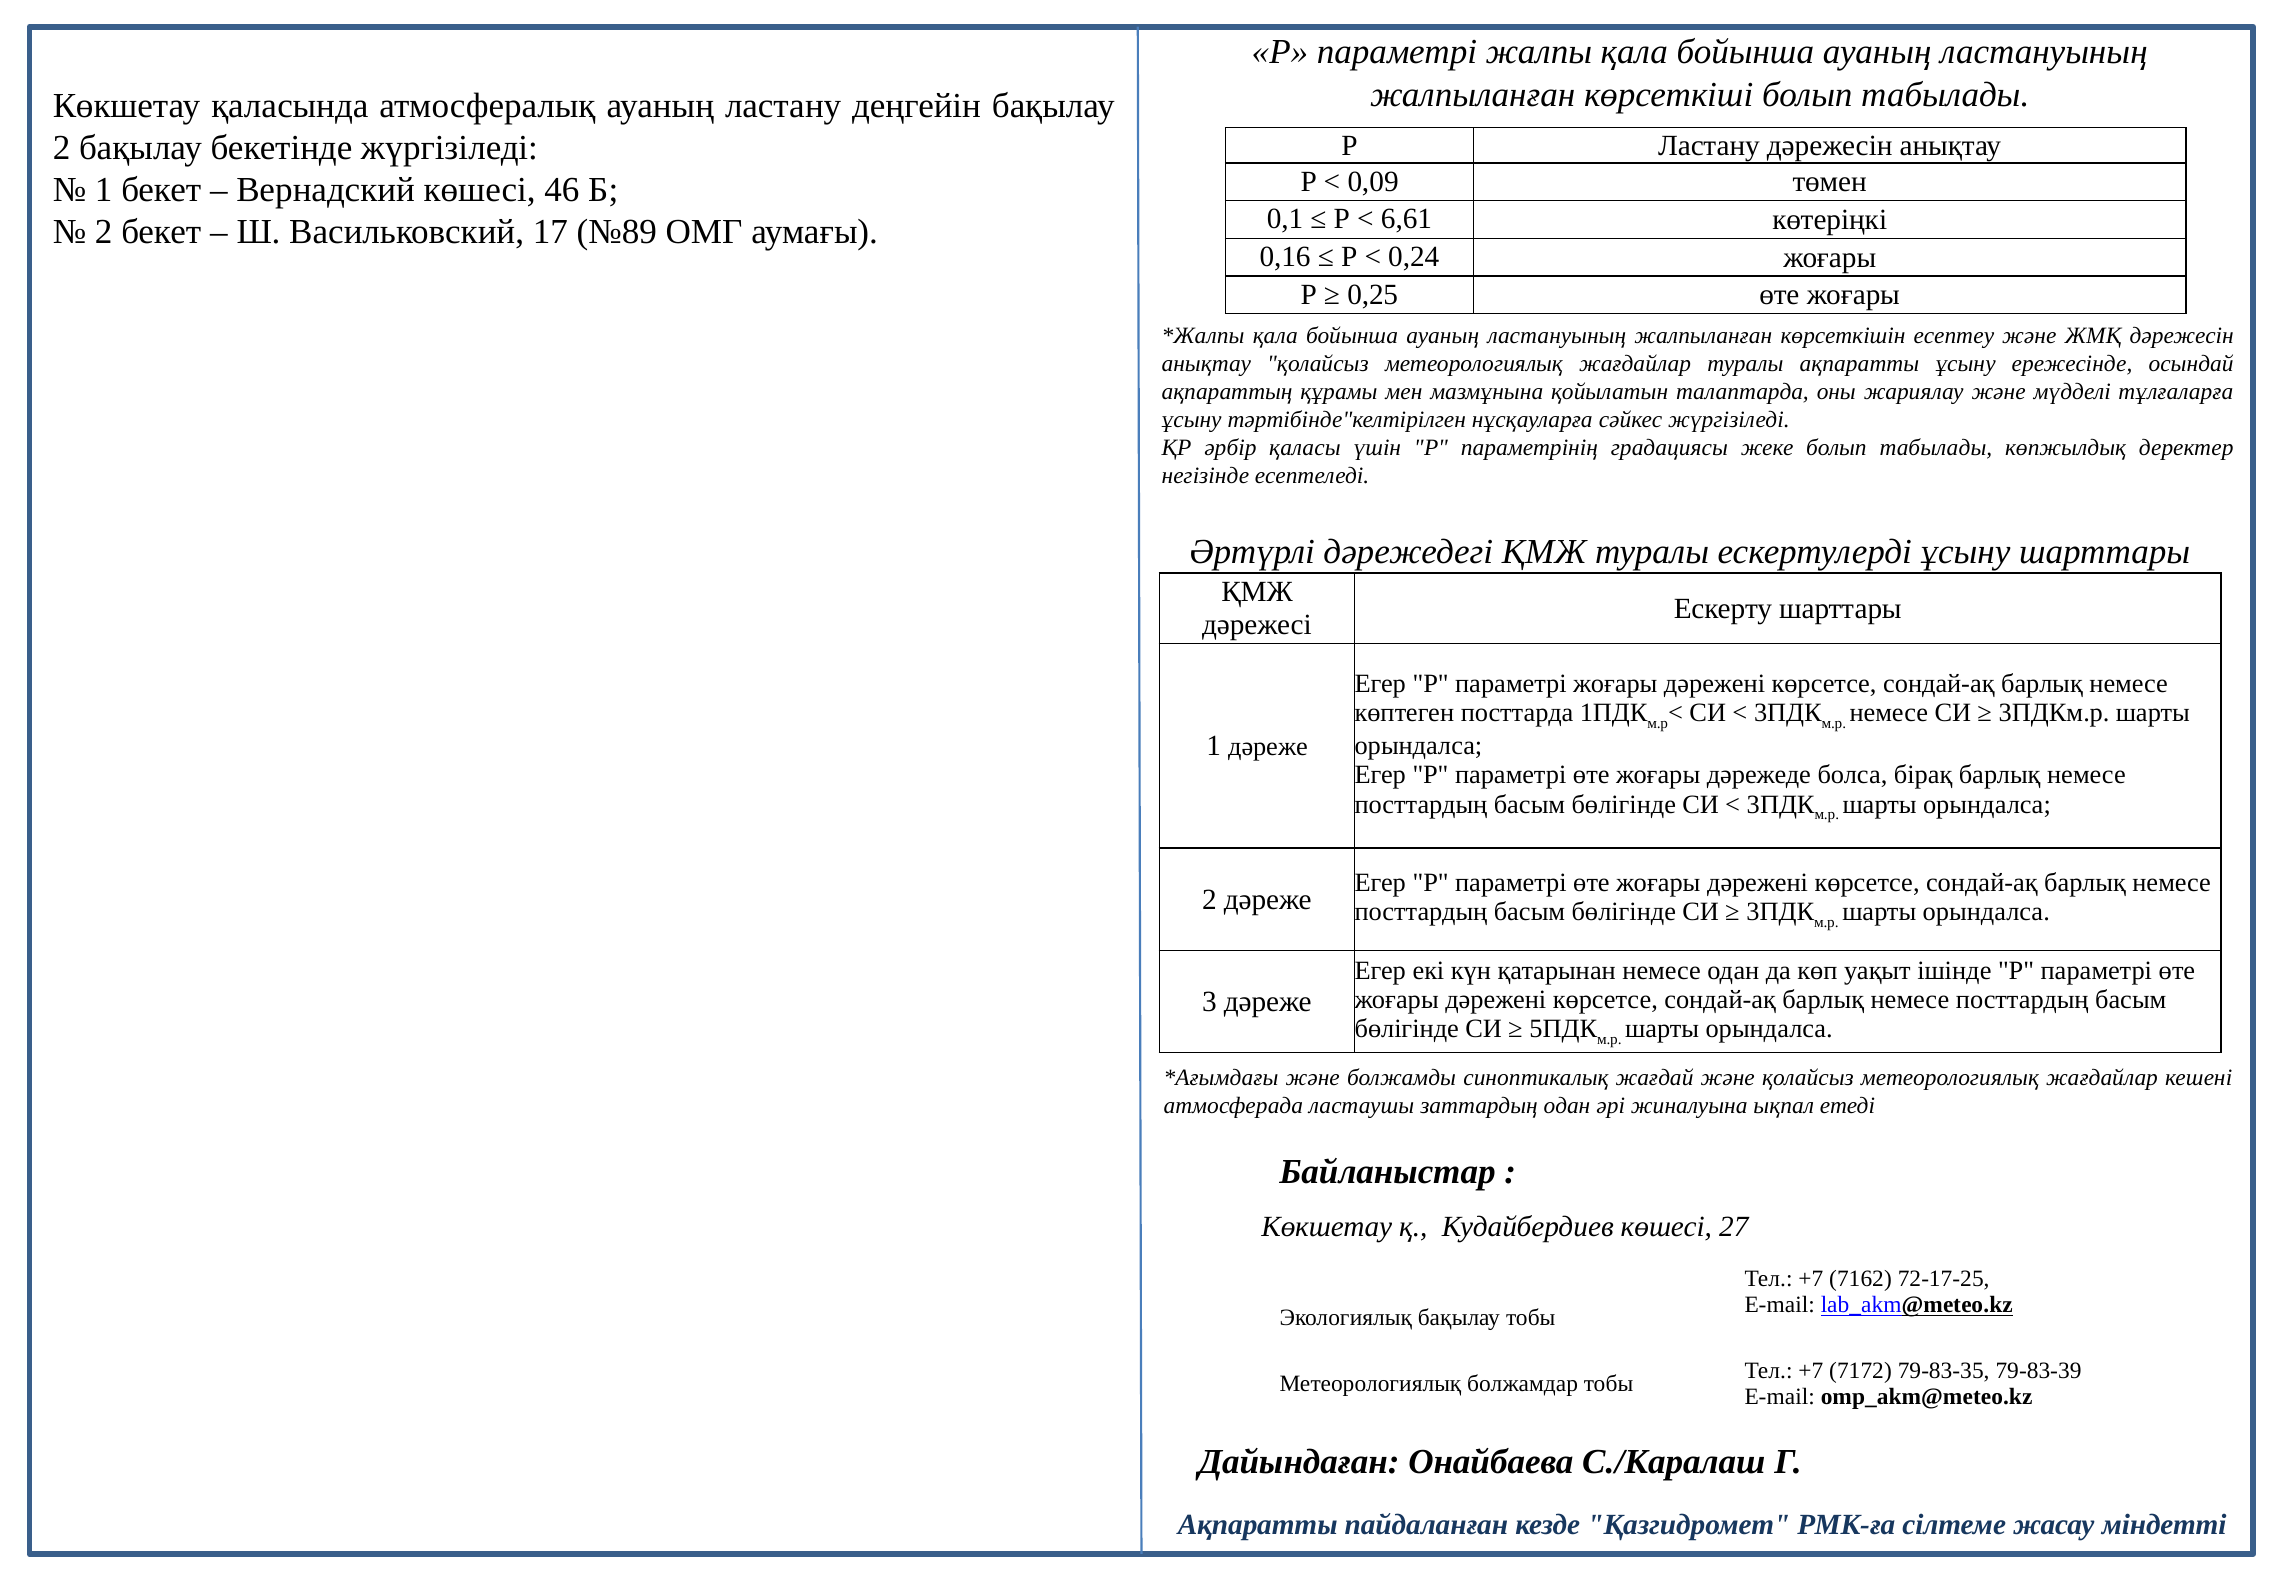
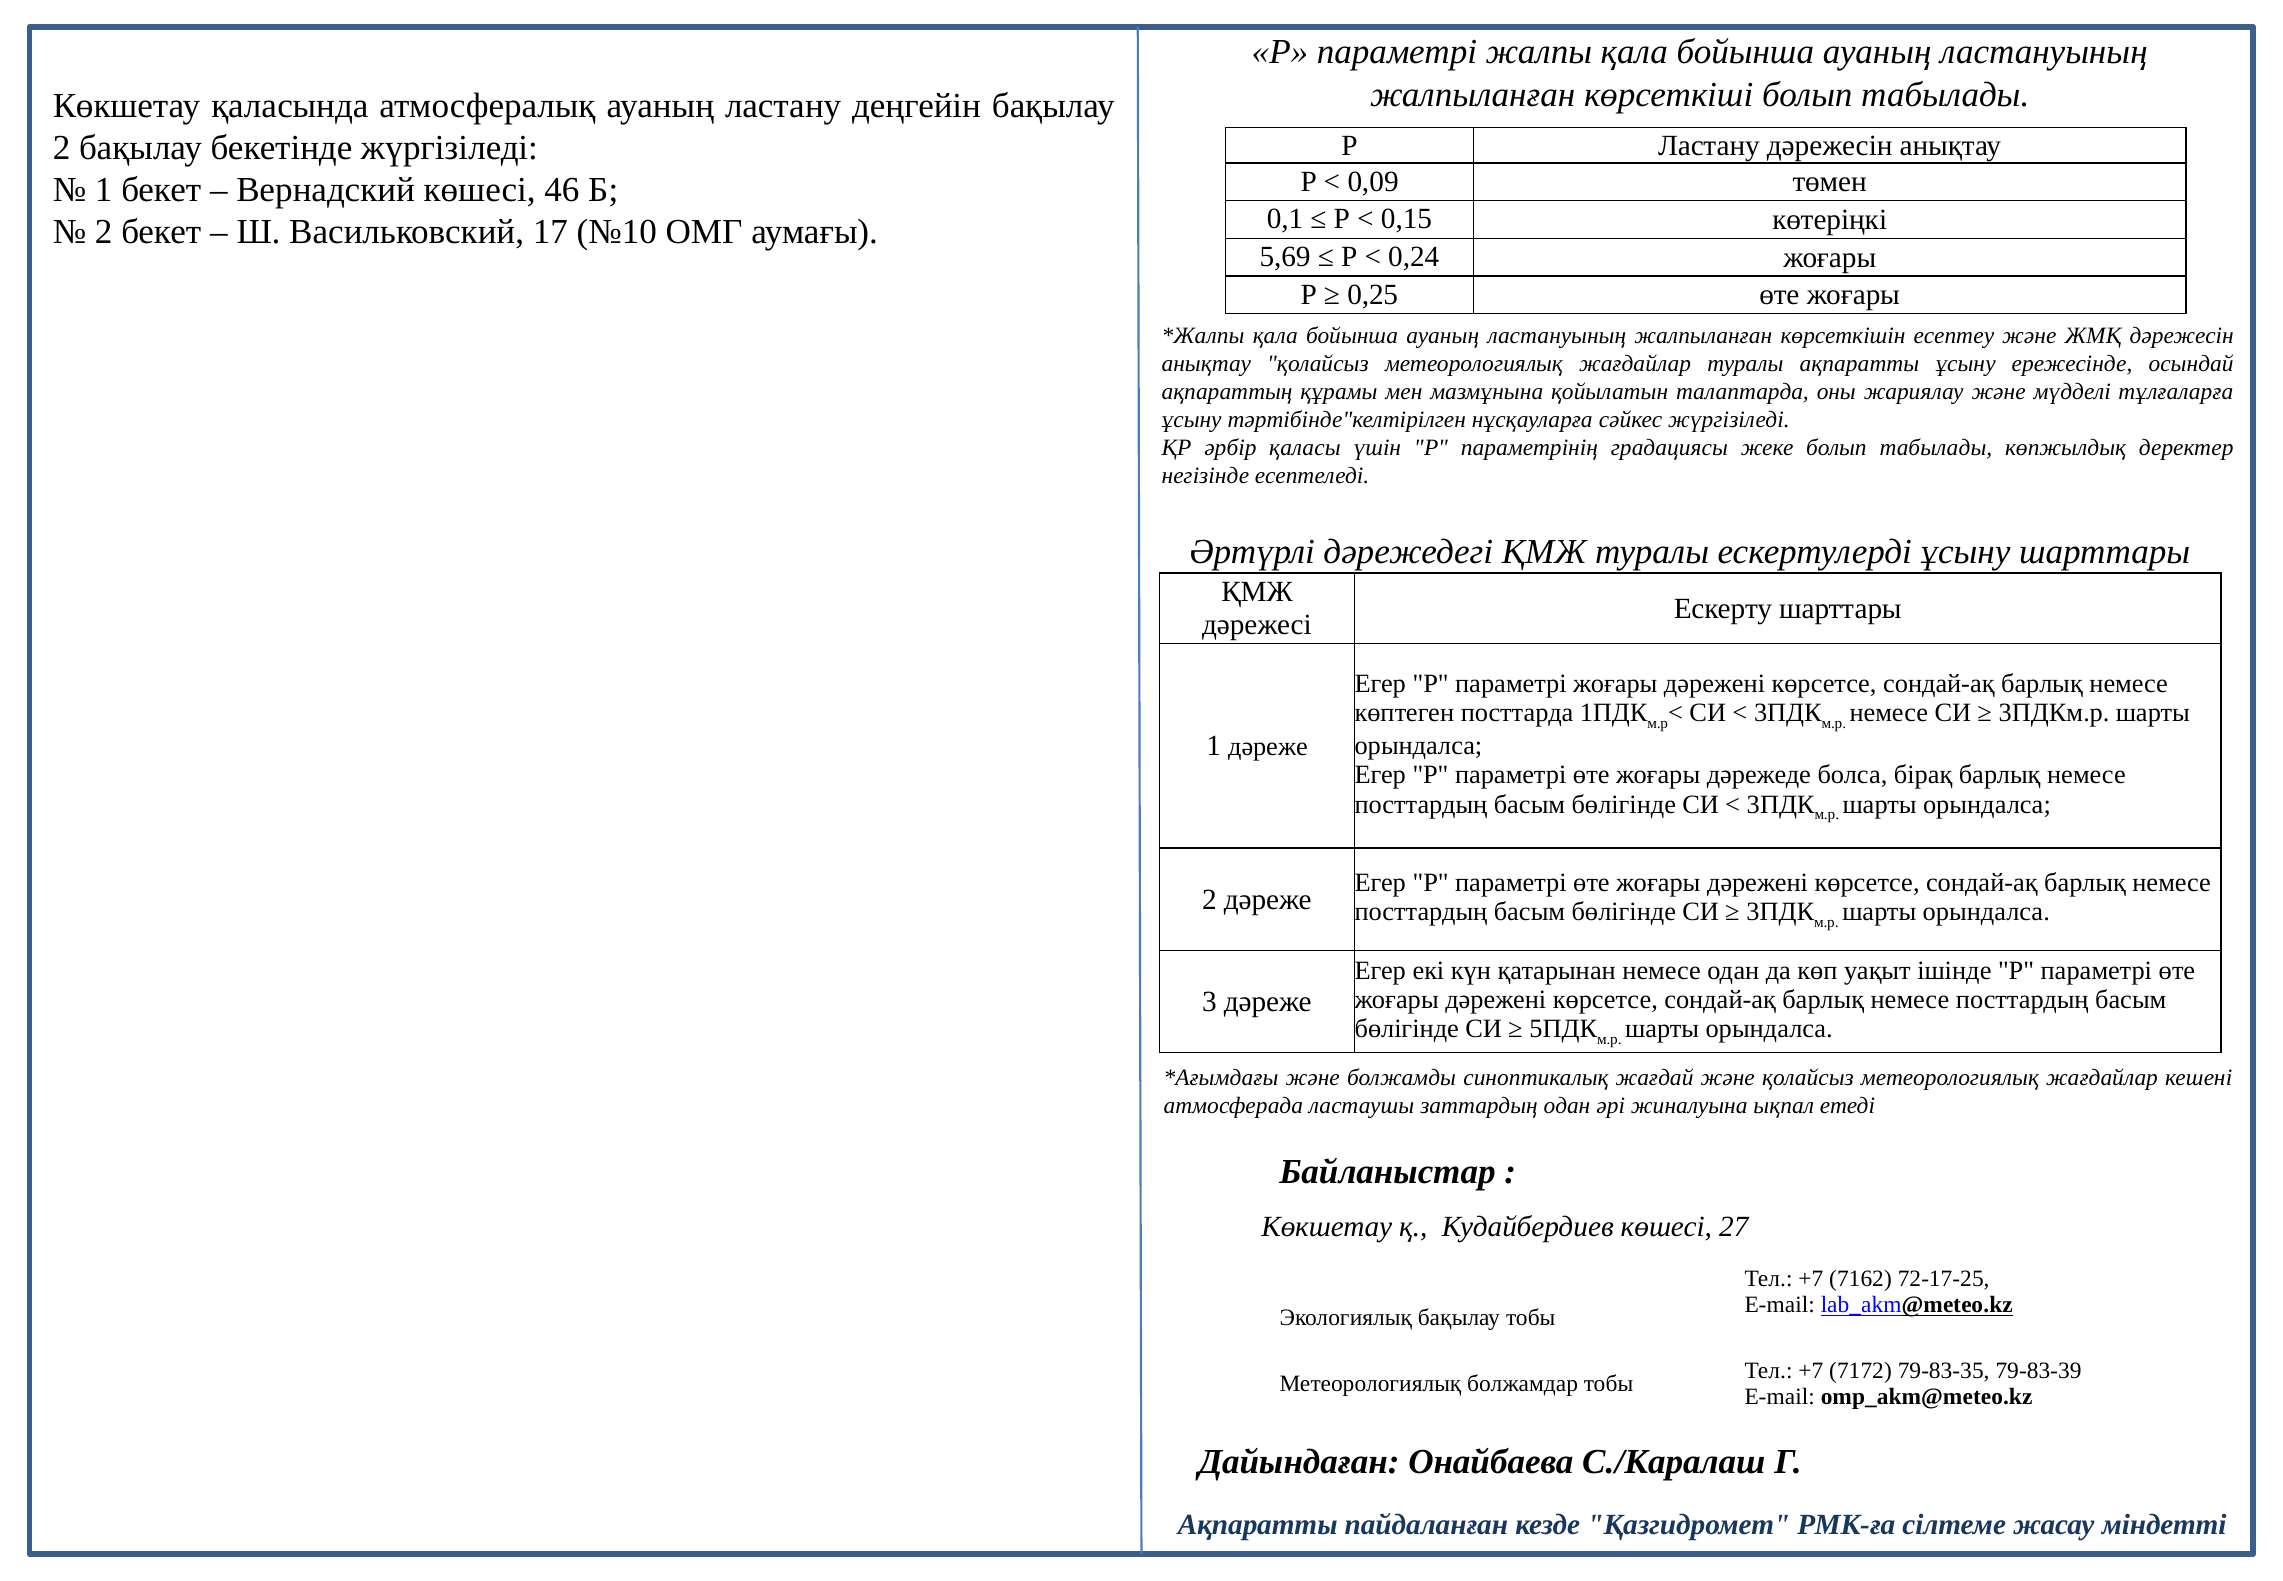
6,61: 6,61 -> 0,15 (1407, 219)
№89: №89 -> №10 (617, 232)
0,16: 0,16 -> 5,69 (1285, 257)
